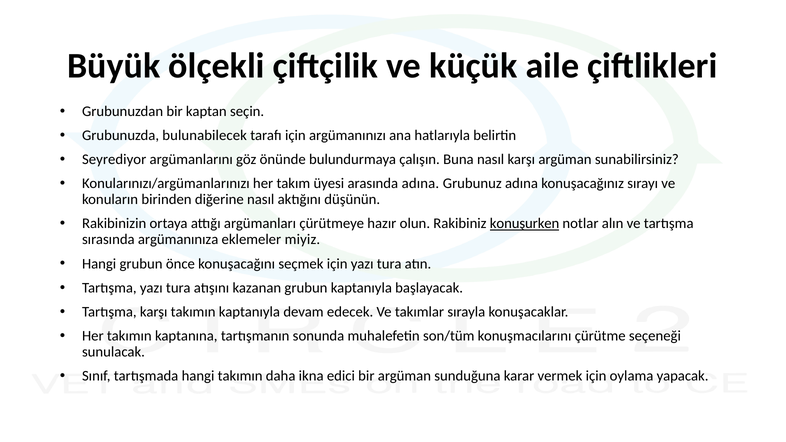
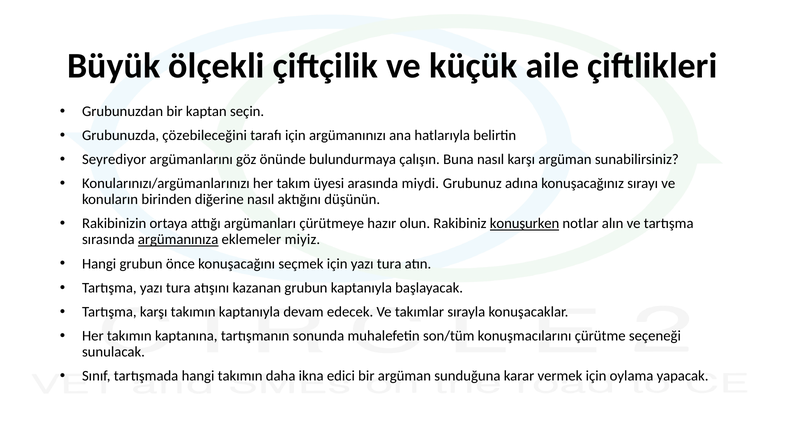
bulunabilecek: bulunabilecek -> çözebileceğini (205, 135)
arasında adına: adına -> miydi (420, 184)
argümanınıza underline: none -> present (178, 240)
